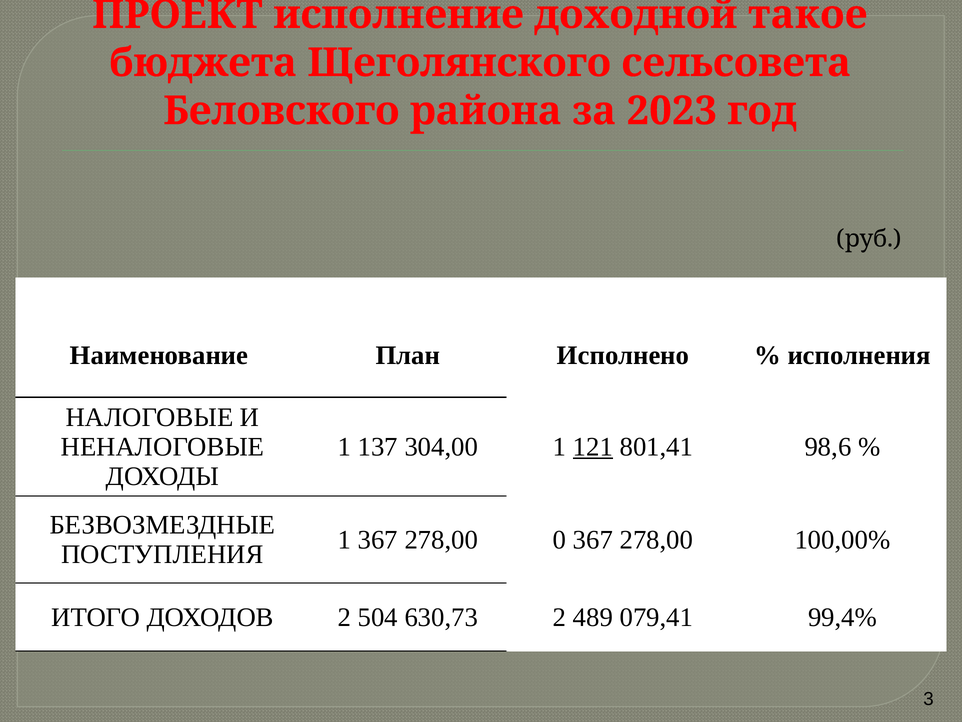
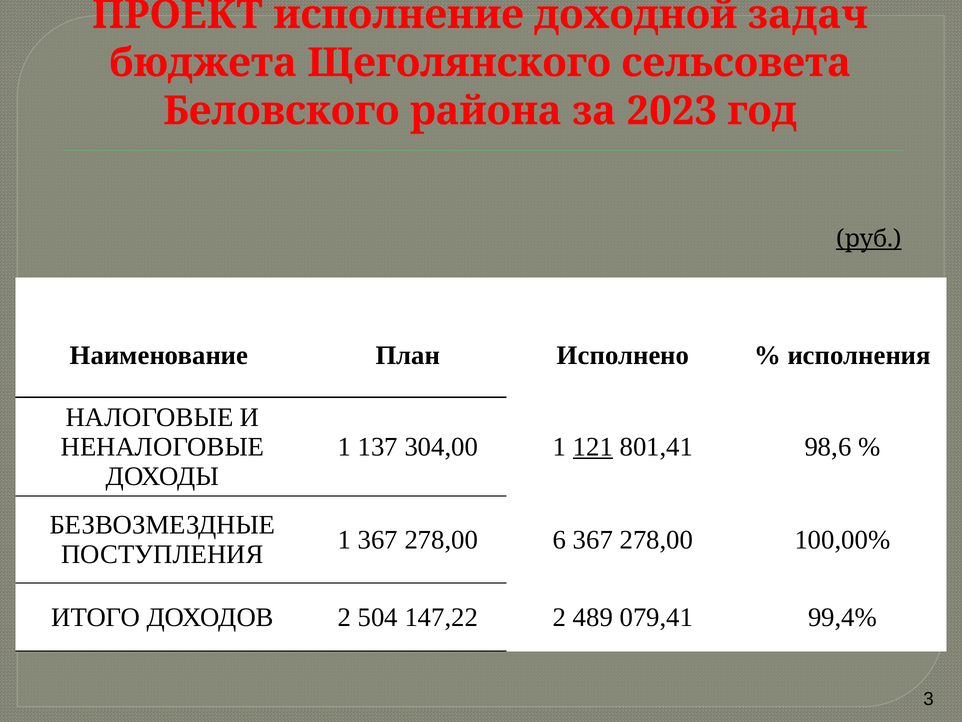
такое: такое -> задач (808, 15)
руб underline: none -> present (869, 239)
0: 0 -> 6 (560, 539)
630,73: 630,73 -> 147,22 (441, 617)
